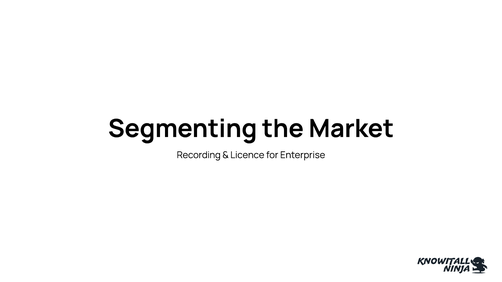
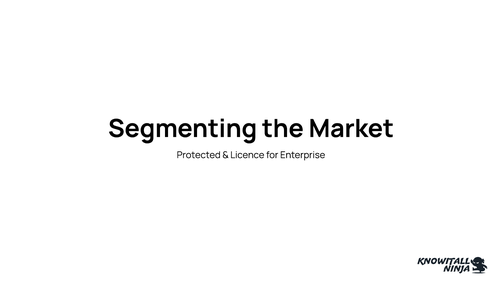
Recording: Recording -> Protected (199, 155)
